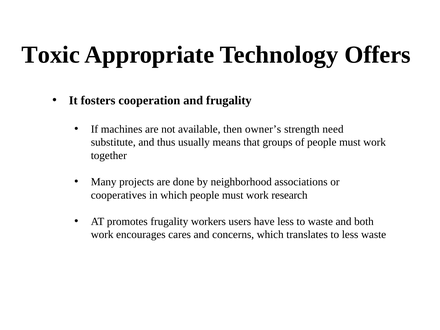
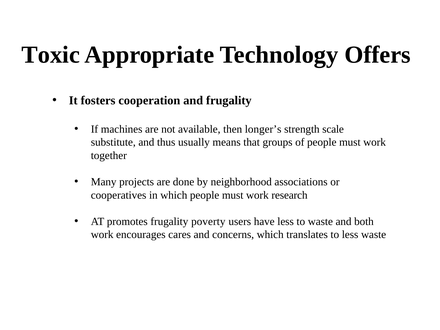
owner’s: owner’s -> longer’s (263, 129)
need: need -> scale (333, 129)
workers: workers -> poverty (208, 221)
